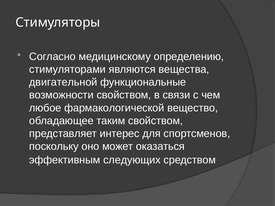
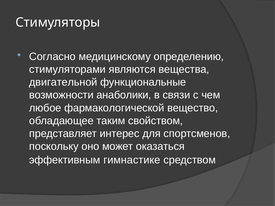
возможности свойством: свойством -> анаболики (124, 95)
следующих: следующих -> гимнастике (132, 160)
